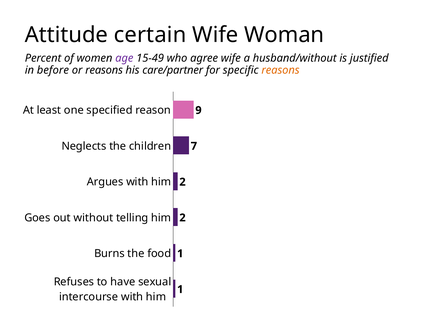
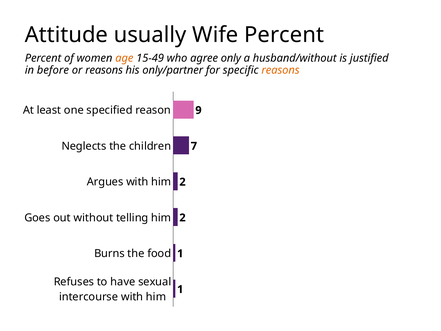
certain: certain -> usually (150, 35)
Wife Woman: Woman -> Percent (284, 35)
age colour: purple -> orange (124, 58)
agree wife: wife -> only (231, 58)
care/partner: care/partner -> only/partner (173, 70)
